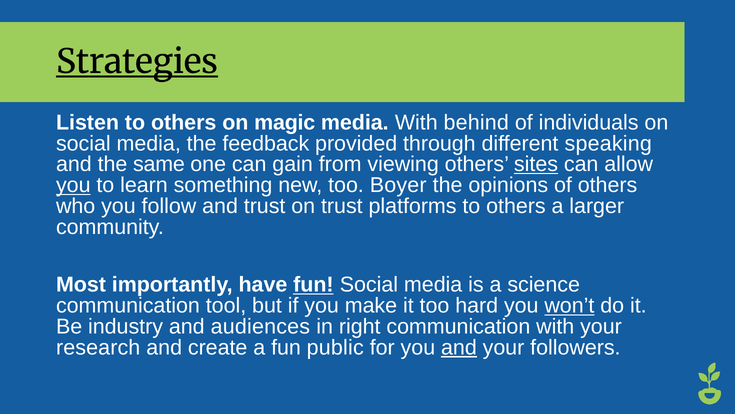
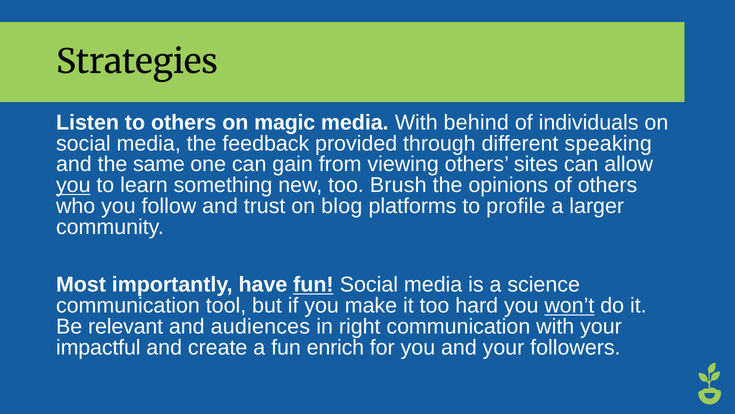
Strategies underline: present -> none (137, 62)
sites underline: present -> none (536, 164)
Boyer: Boyer -> Brush (398, 185)
on trust: trust -> blog (342, 206)
platforms to others: others -> profile (516, 206)
industry: industry -> relevant (126, 326)
research: research -> impactful (98, 347)
public: public -> enrich (335, 347)
and underline: present -> none (459, 347)
